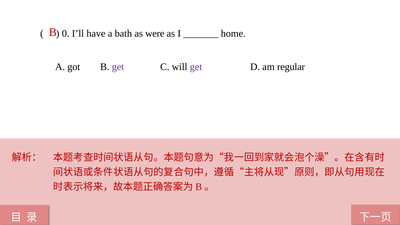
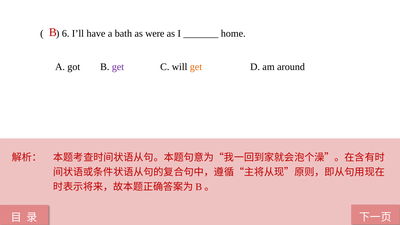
0: 0 -> 6 (66, 33)
get colour: purple -> orange (196, 67)
regular: regular -> around (291, 67)
